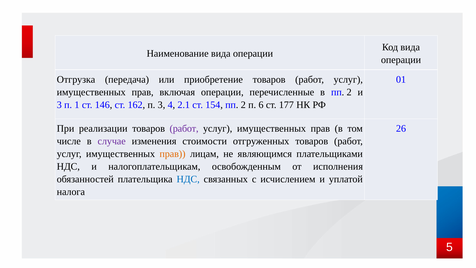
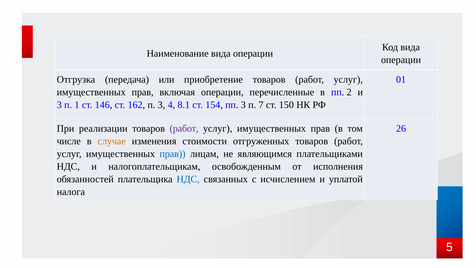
2.1: 2.1 -> 8.1 (184, 105)
154 пп 2: 2 -> 3 (243, 105)
6: 6 -> 7 (261, 105)
177: 177 -> 150 (286, 105)
случае colour: purple -> orange (112, 141)
прав colour: orange -> blue (173, 154)
